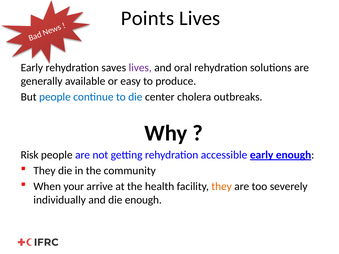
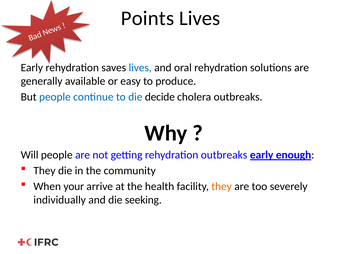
lives colour: purple -> blue (140, 68)
center: center -> decide (160, 97)
Risk: Risk -> Will (30, 155)
rehydration accessible: accessible -> outbreaks (224, 155)
die enough: enough -> seeking (143, 200)
